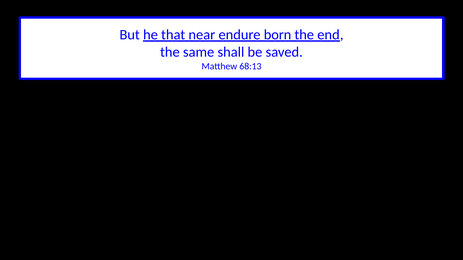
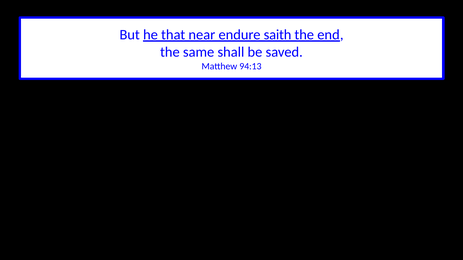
born: born -> saith (278, 35)
68:13: 68:13 -> 94:13 (250, 66)
